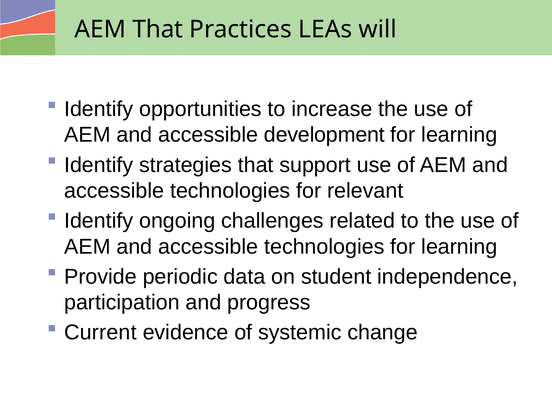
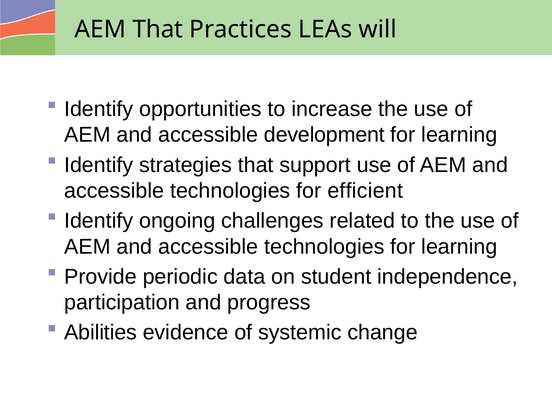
relevant: relevant -> efficient (365, 191)
Current: Current -> Abilities (101, 333)
